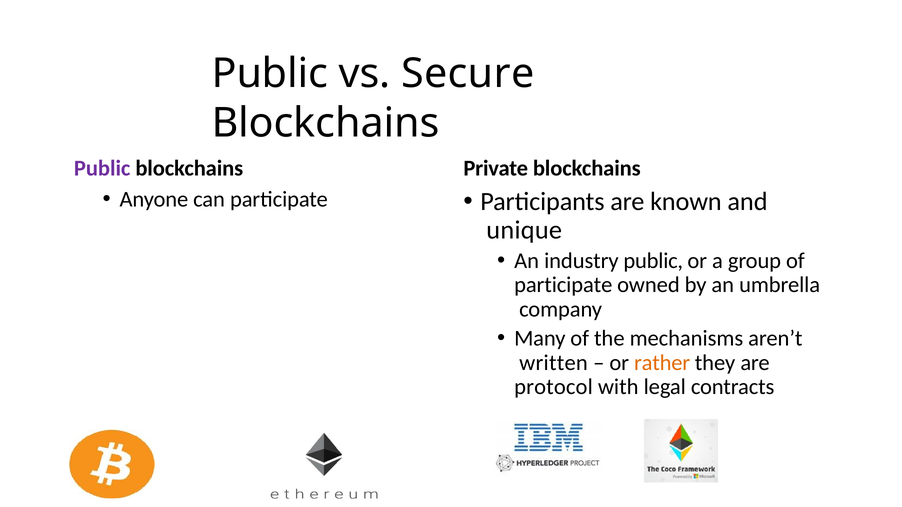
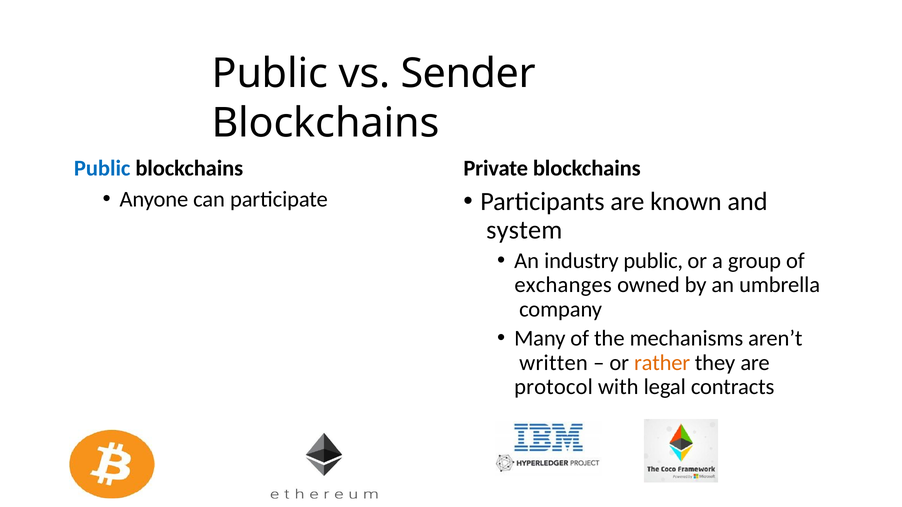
Secure: Secure -> Sender (468, 74)
Public colour: purple -> blue (102, 169)
unique: unique -> system (524, 230)
participate: participate -> exchanges (563, 285)
